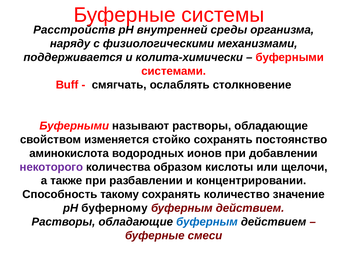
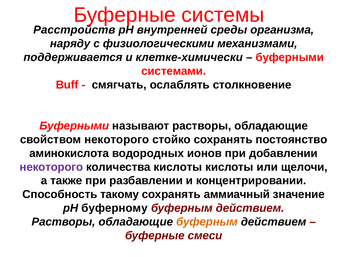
колита-химически: колита-химически -> клетке-химически (189, 57)
свойством изменяется: изменяется -> некоторого (117, 139)
количества образом: образом -> кислоты (178, 167)
количество: количество -> аммиачный (237, 194)
буферным colour: blue -> orange (207, 221)
